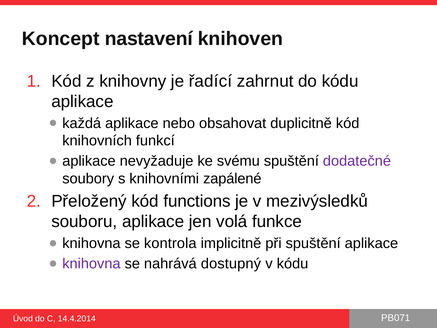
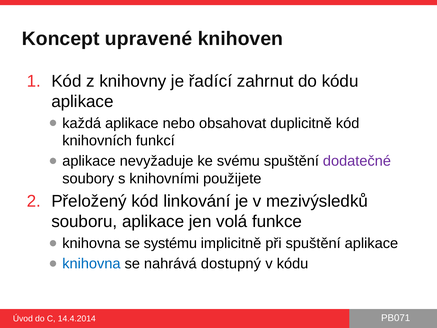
nastavení: nastavení -> upravené (149, 39)
zapálené: zapálené -> použijete (232, 179)
functions: functions -> linkování (197, 201)
kontrola: kontrola -> systému (170, 243)
knihovna colour: purple -> blue (91, 264)
